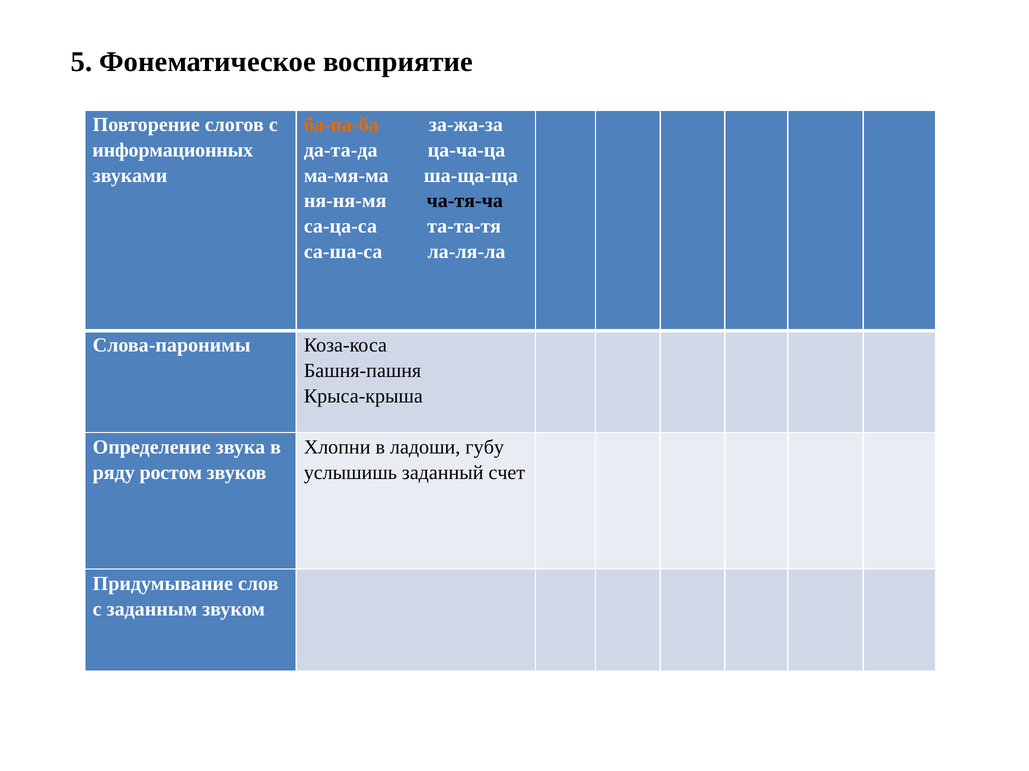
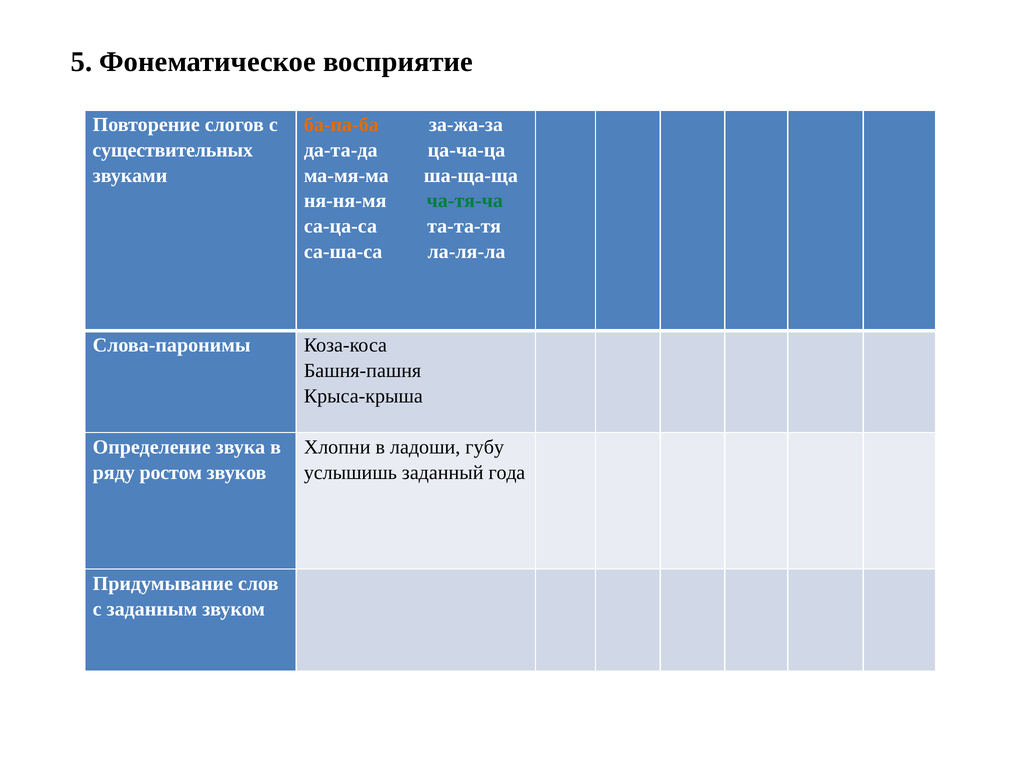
информационных: информационных -> существительных (173, 150)
ча-тя-ча colour: black -> green (465, 201)
счет: счет -> года (507, 473)
